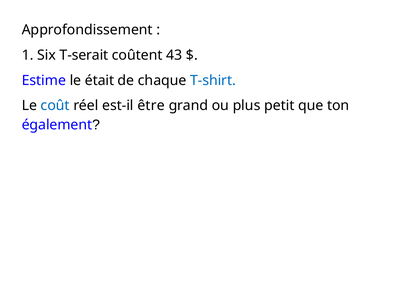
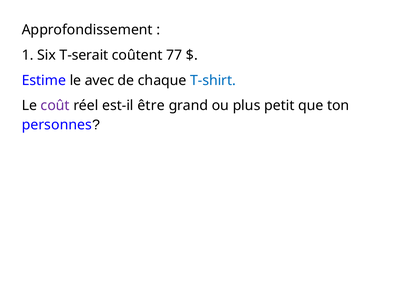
43: 43 -> 77 (174, 55)
était: était -> avec (100, 80)
coût colour: blue -> purple (55, 106)
également: également -> personnes (57, 125)
